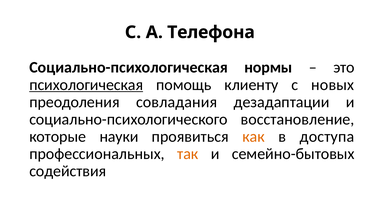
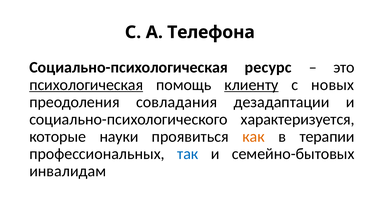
нормы: нормы -> ресурс (268, 67)
клиенту underline: none -> present (251, 85)
восстановление: восстановление -> характеризуется (298, 119)
доступа: доступа -> терапии (327, 137)
так colour: orange -> blue (188, 154)
содействия: содействия -> инвалидам (68, 171)
